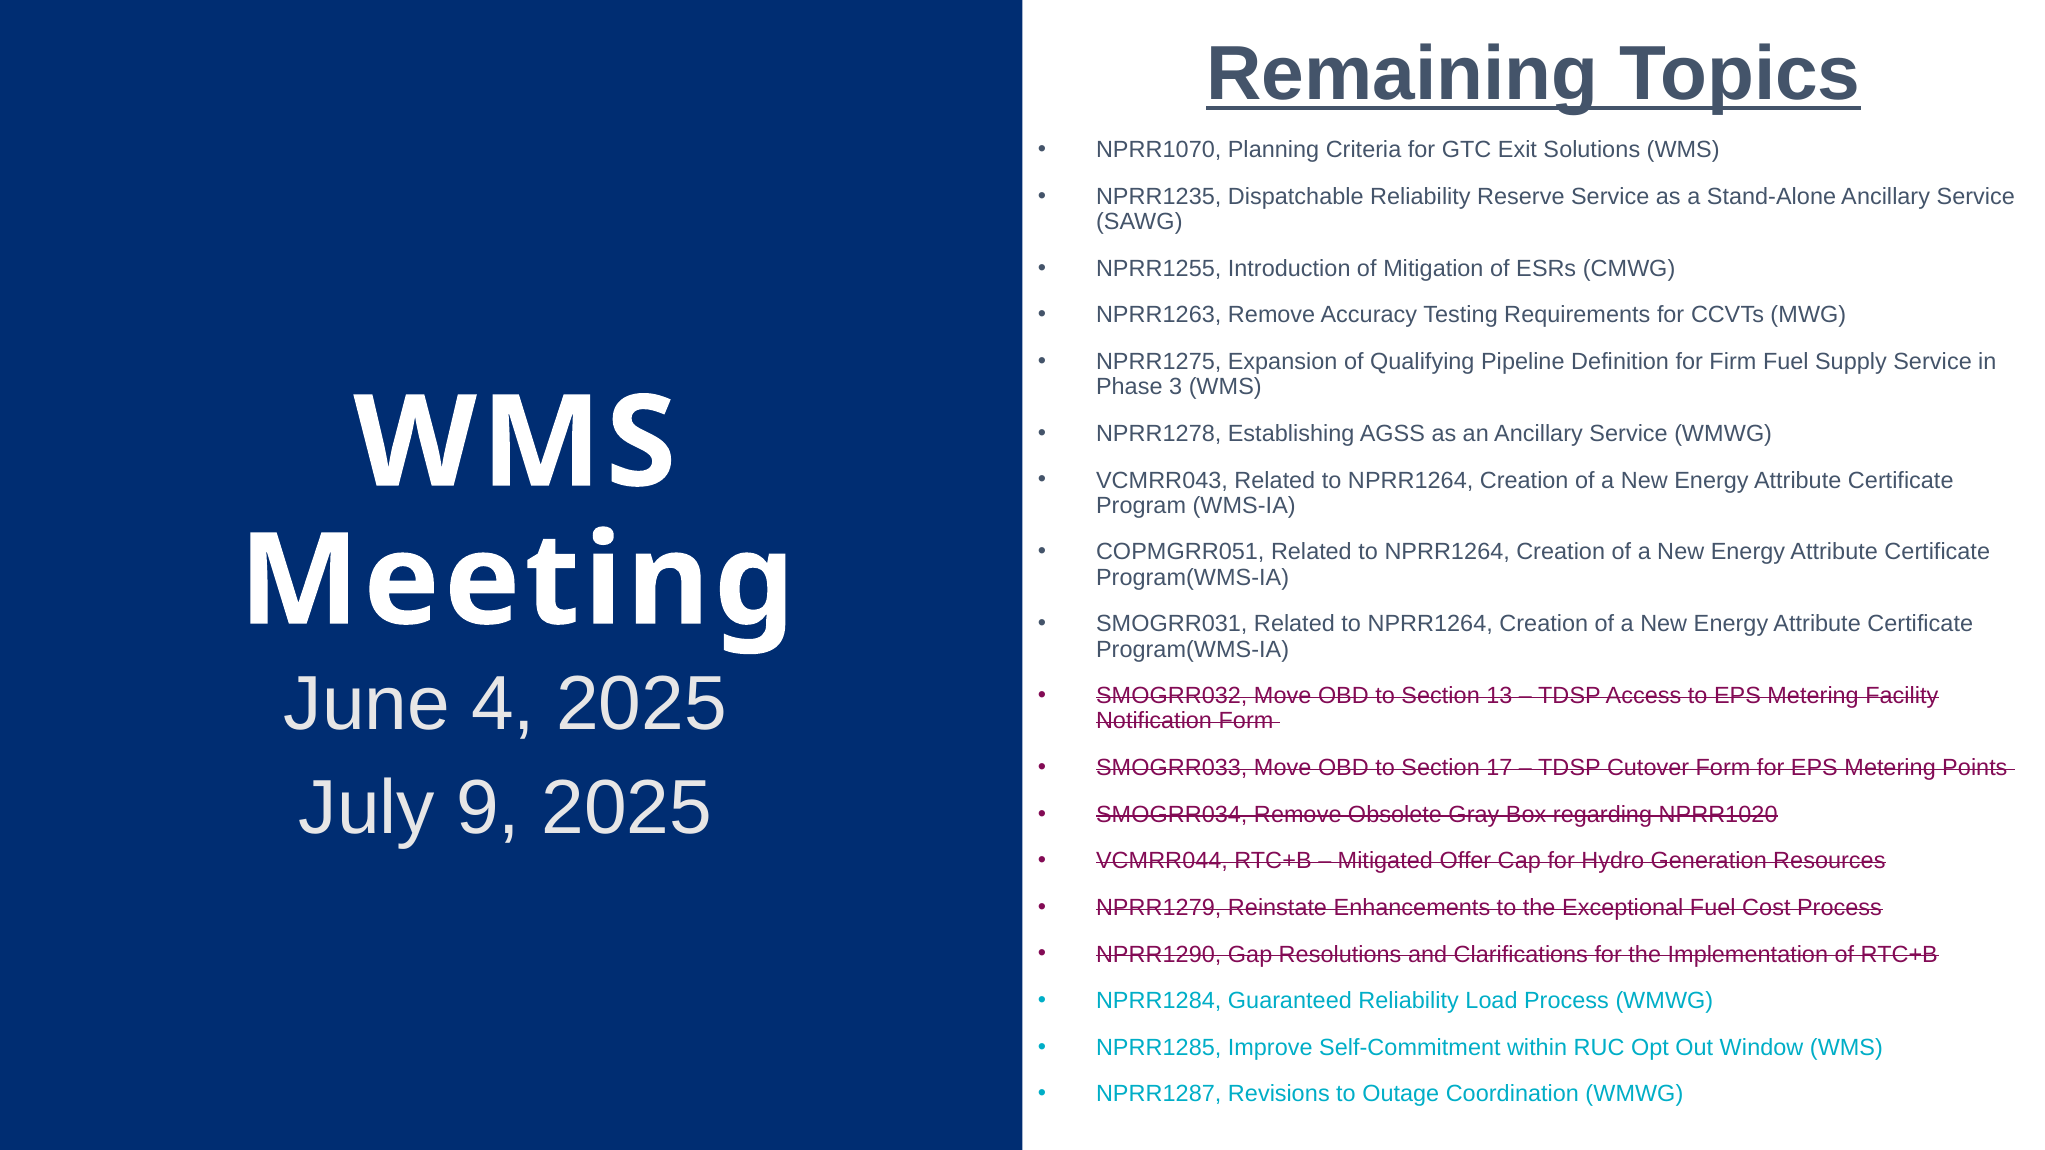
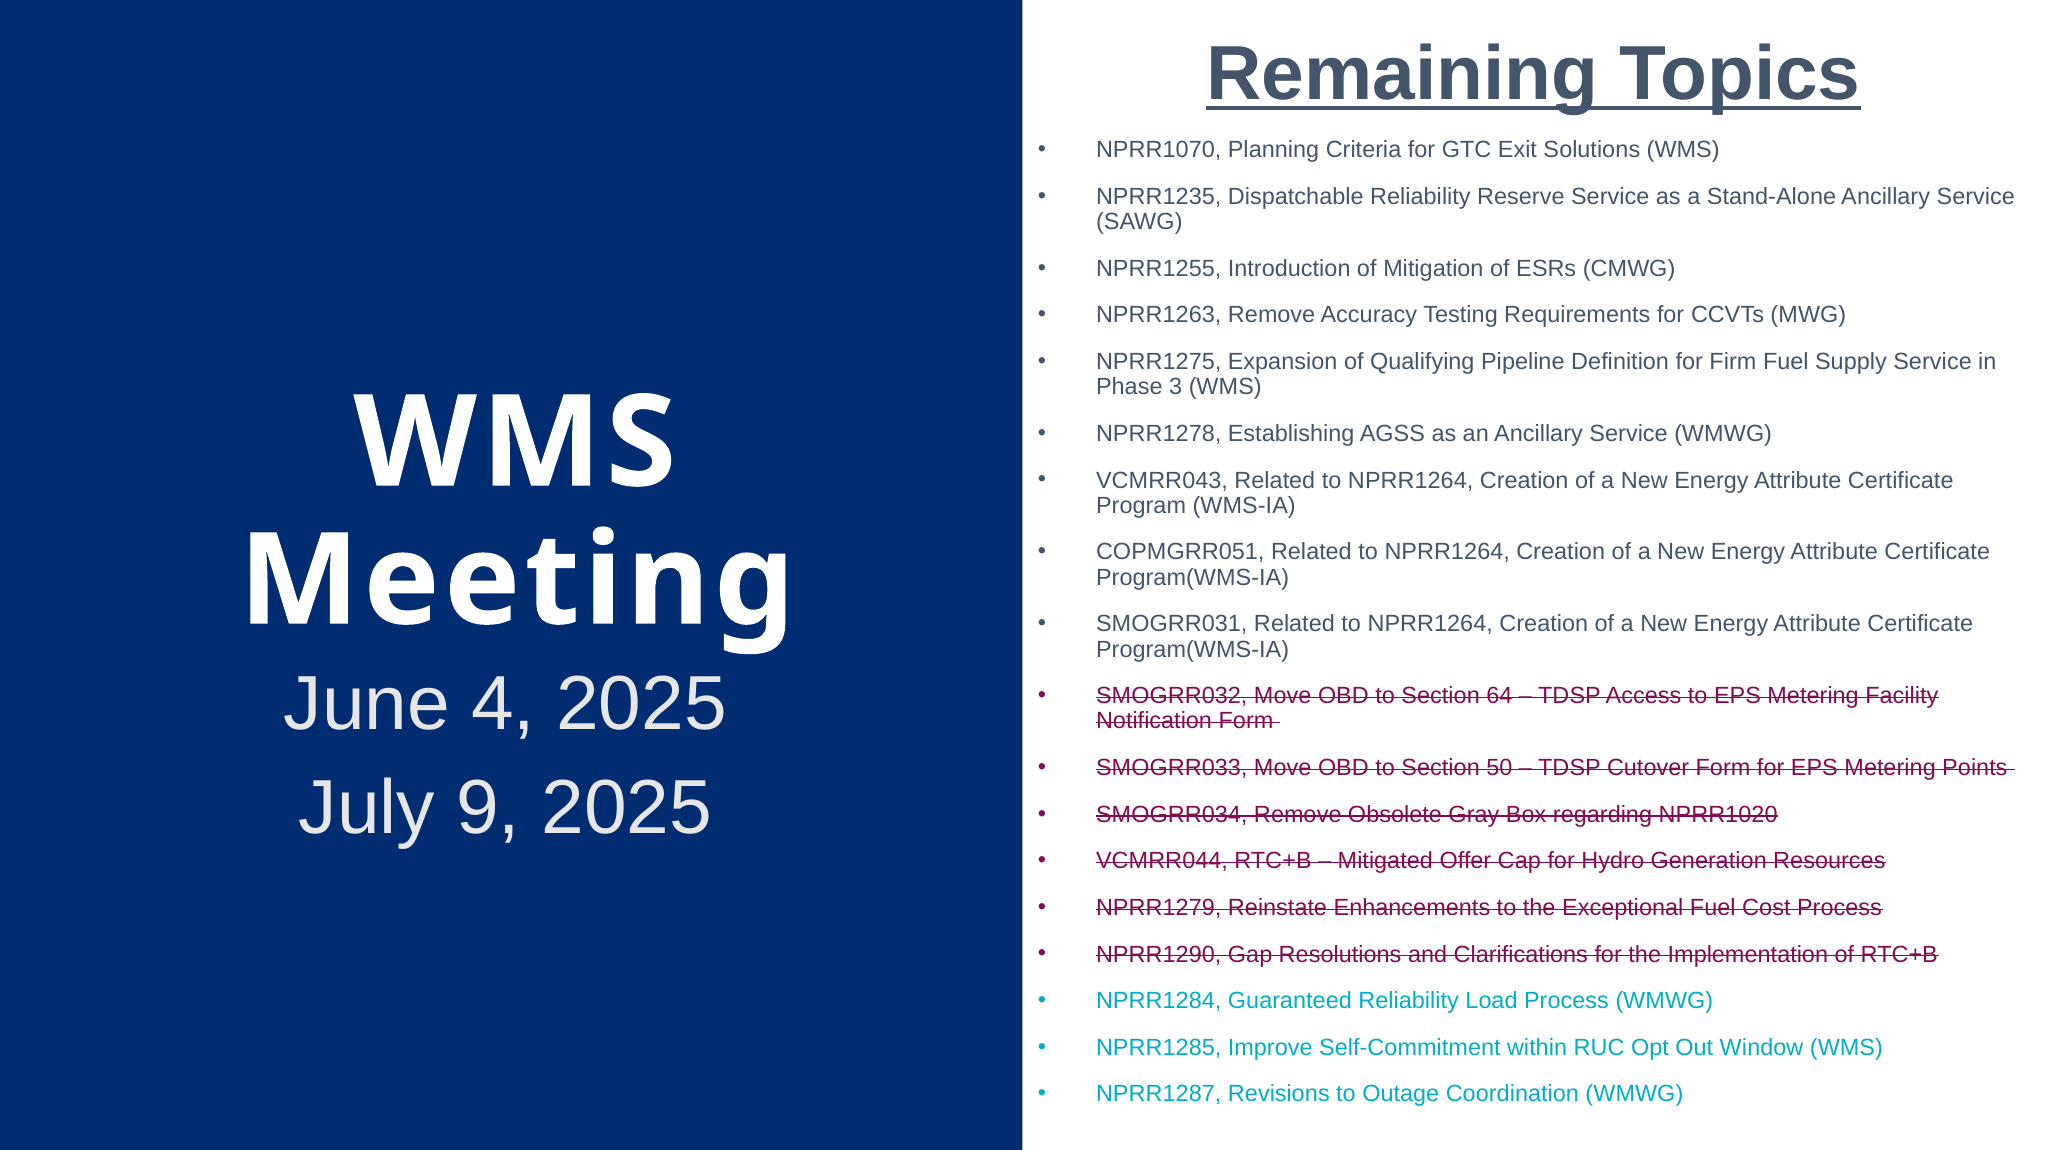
13: 13 -> 64 (1499, 696)
17: 17 -> 50 (1499, 768)
